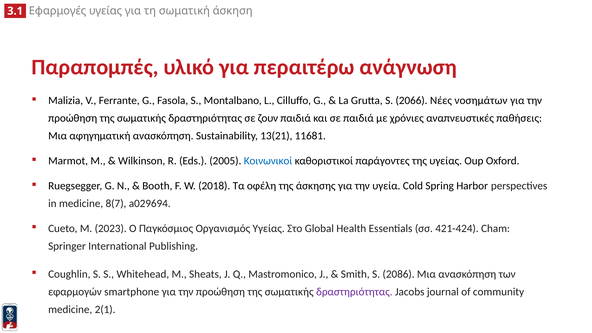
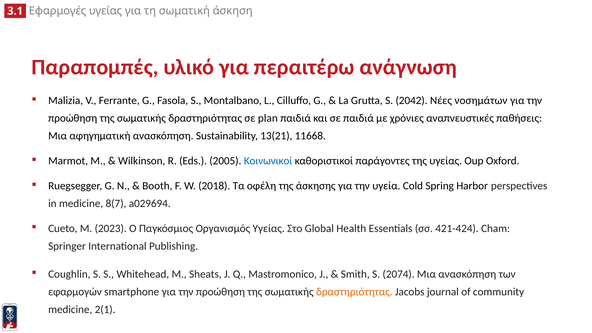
2066: 2066 -> 2042 (412, 101)
ζουν: ζουν -> plan (268, 118)
11681: 11681 -> 11668 (310, 136)
2086: 2086 -> 2074 (399, 274)
δραστηριότητας colour: purple -> orange (354, 292)
